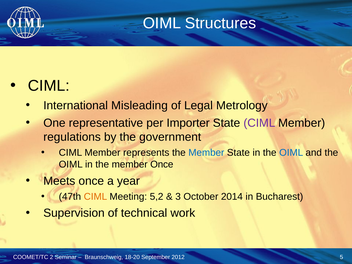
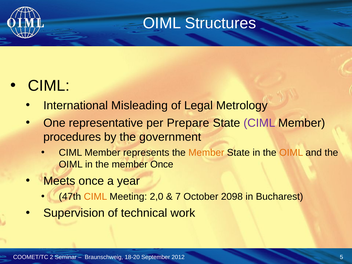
Importer: Importer -> Prepare (188, 123)
regulations: regulations -> procedures (72, 137)
Member colour: blue -> orange (206, 153)
OIML colour: blue -> orange (291, 153)
5,2: 5,2 -> 2,0 (157, 197)
3: 3 -> 7 (178, 197)
2014: 2014 -> 2098 (232, 197)
